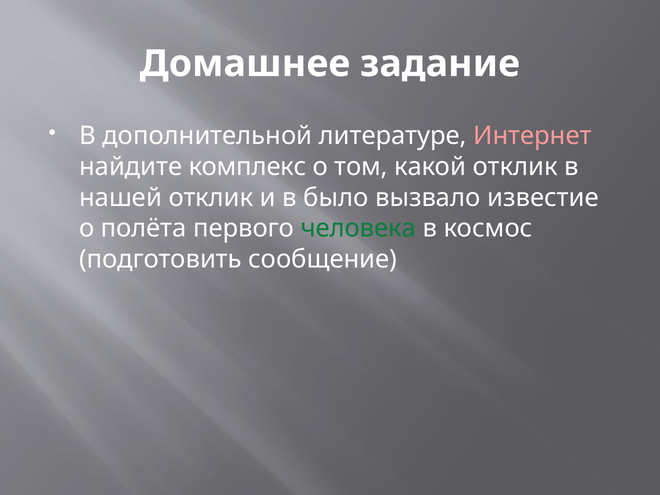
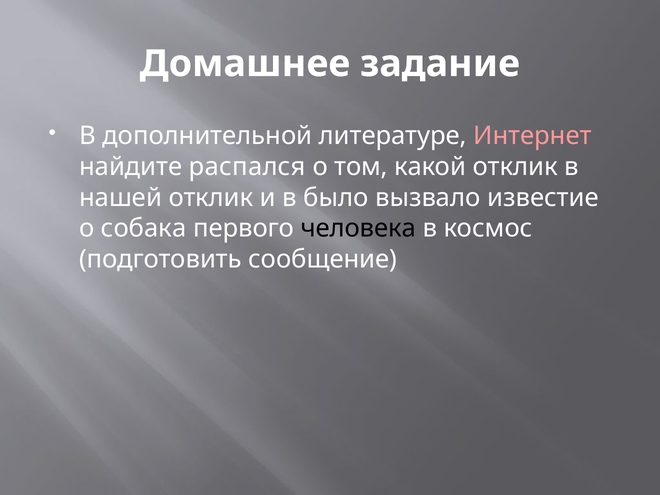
комплекс: комплекс -> распался (247, 167)
полёта: полёта -> собака (144, 228)
человека colour: green -> black (358, 228)
